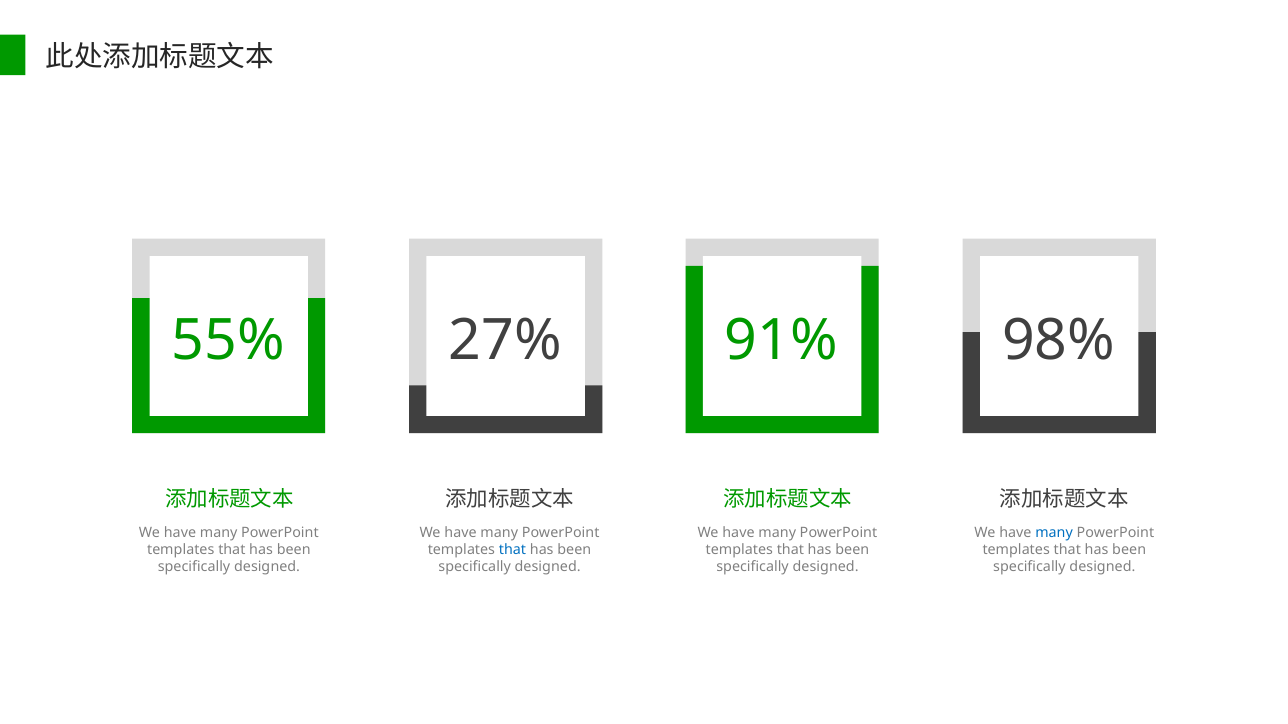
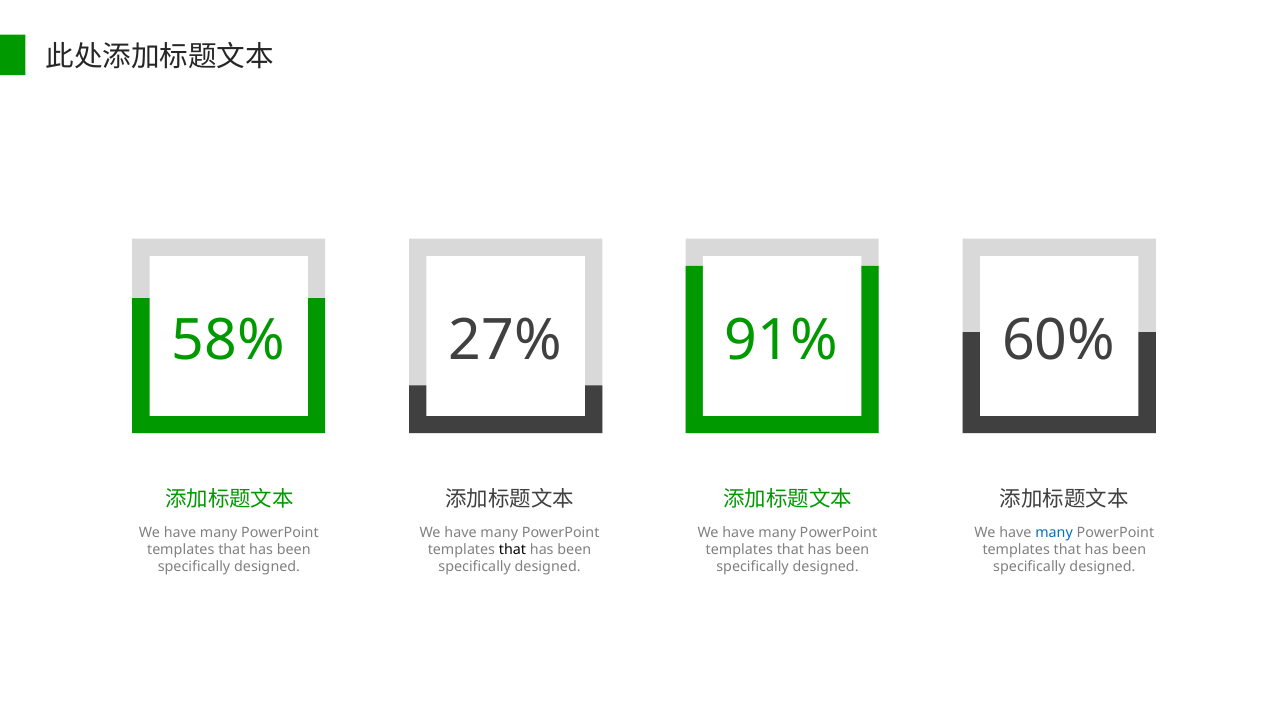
55%: 55% -> 58% (228, 341)
98%: 98% -> 60% (1059, 341)
that colour: blue -> black (513, 550)
